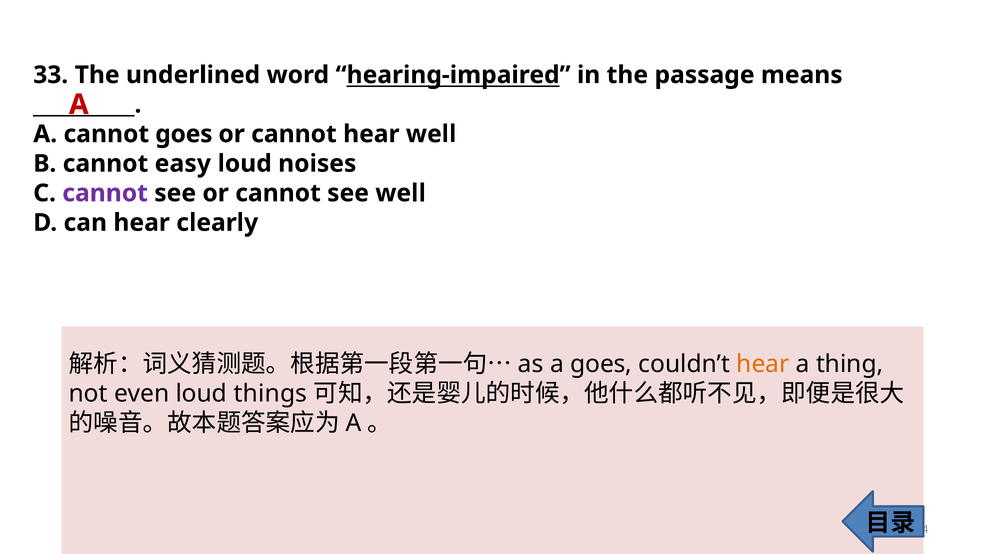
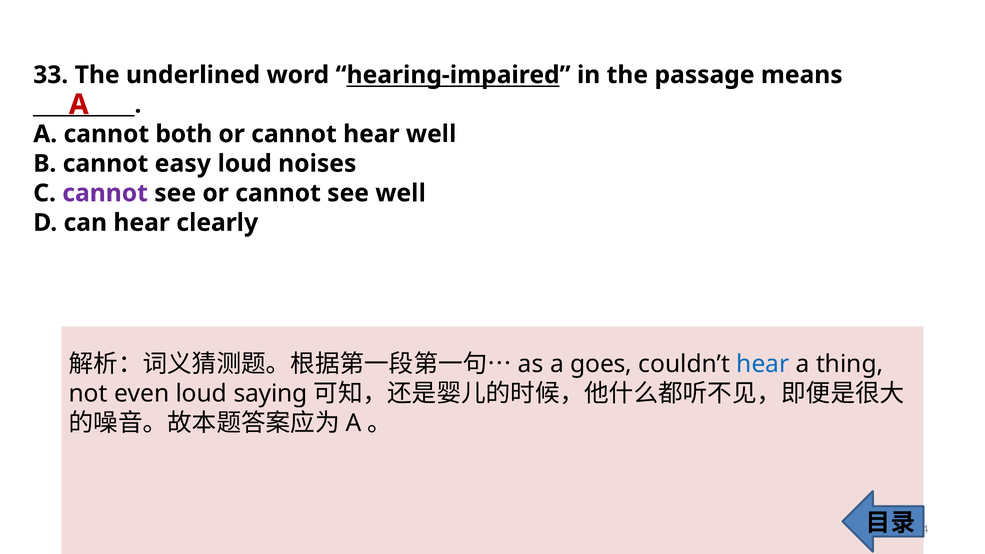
cannot goes: goes -> both (184, 134)
hear colour: orange -> blue (763, 364)
things: things -> saying (271, 394)
